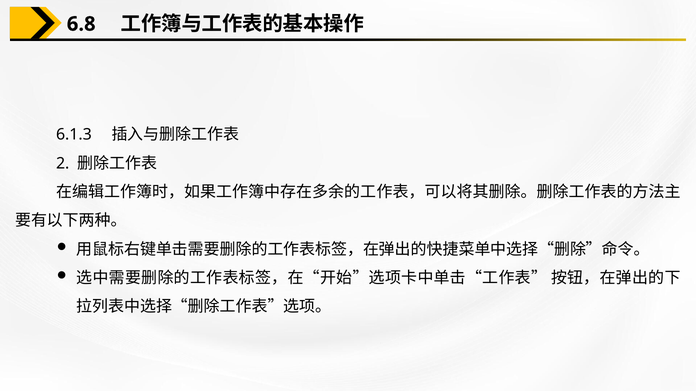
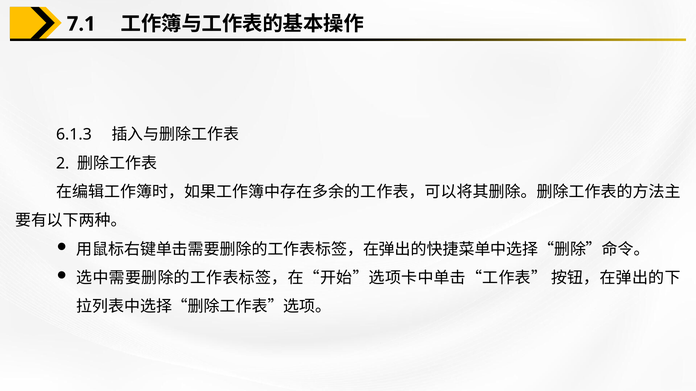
6.8: 6.8 -> 7.1 (81, 24)
